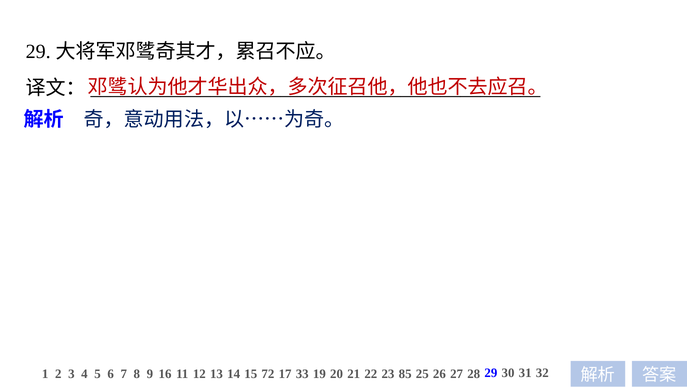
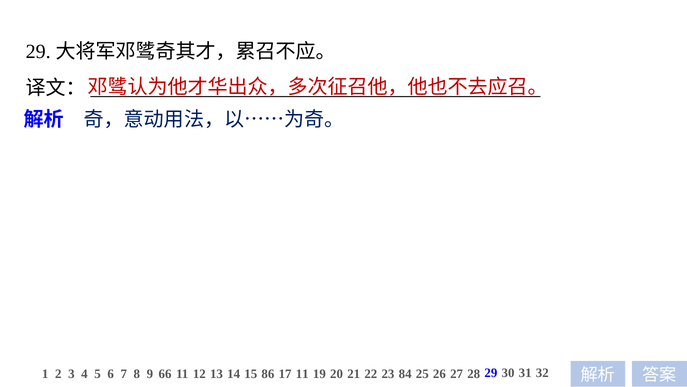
16: 16 -> 66 (165, 373)
72: 72 -> 86 (268, 373)
17 33: 33 -> 11 (302, 373)
85: 85 -> 84 (405, 373)
